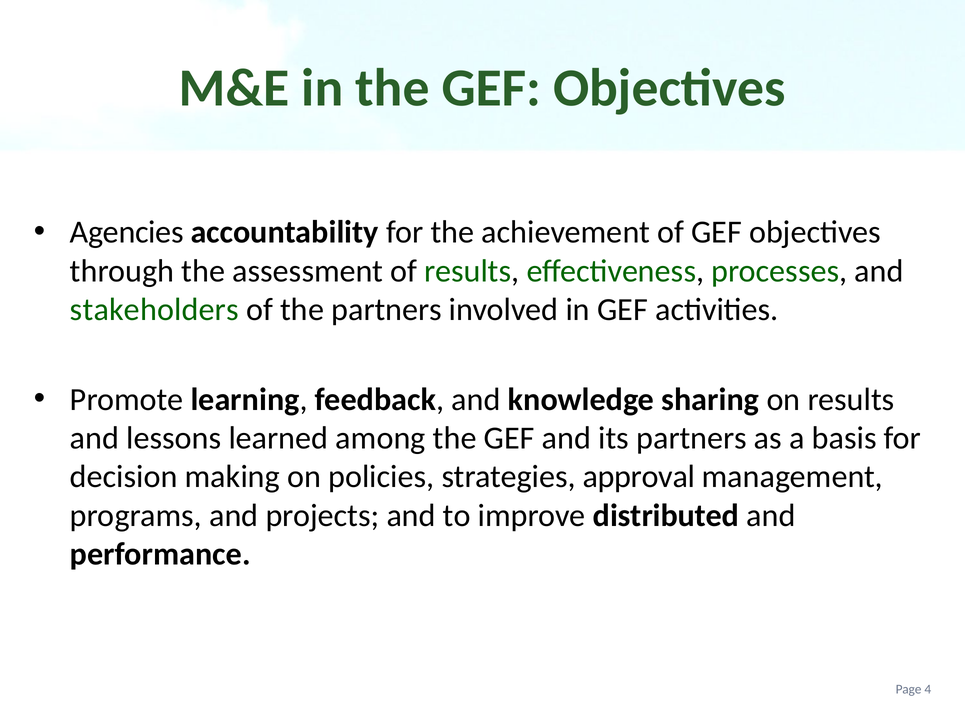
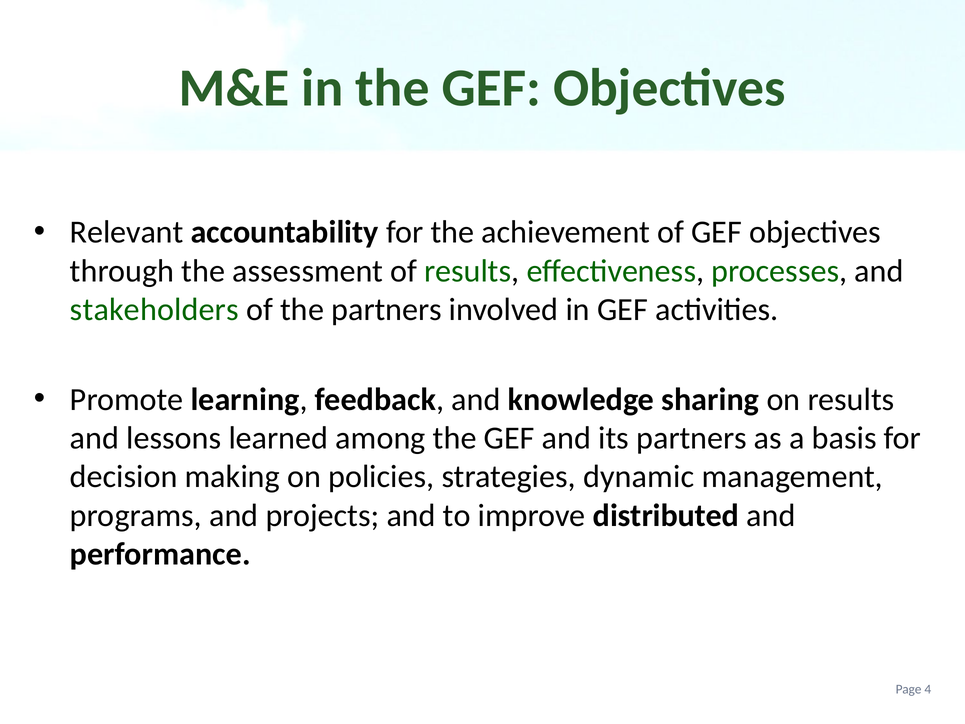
Agencies: Agencies -> Relevant (127, 232)
approval: approval -> dynamic (639, 477)
